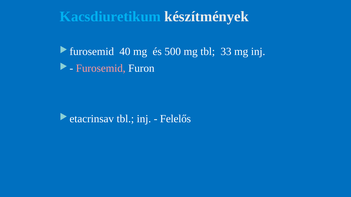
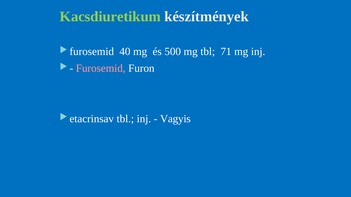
Kacsdiuretikum colour: light blue -> light green (110, 17)
33: 33 -> 71 (226, 52)
Felelős: Felelős -> Vagyis (175, 119)
